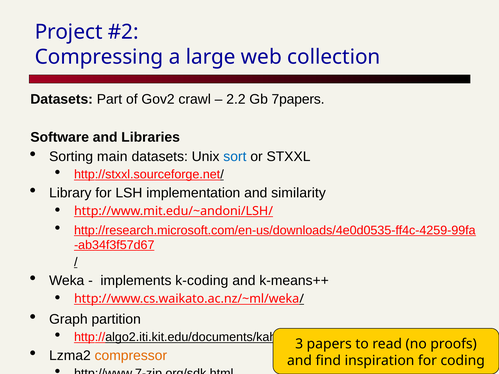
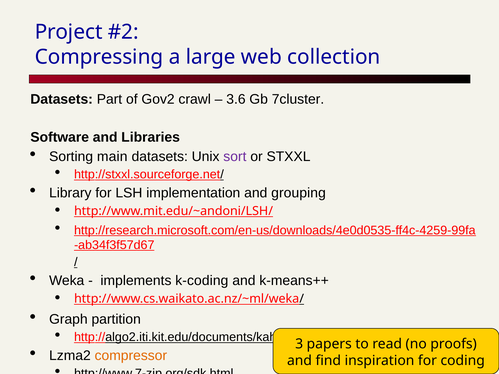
2.2: 2.2 -> 3.6 (236, 99)
7papers: 7papers -> 7cluster (298, 99)
sort colour: blue -> purple (235, 157)
similarity: similarity -> grouping (299, 193)
